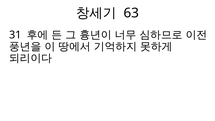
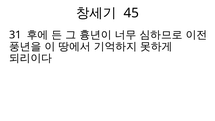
63: 63 -> 45 (131, 13)
